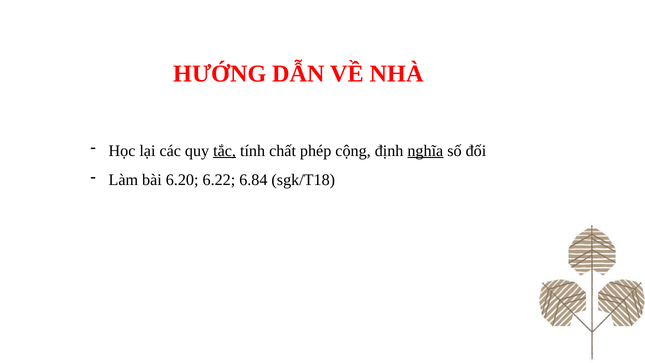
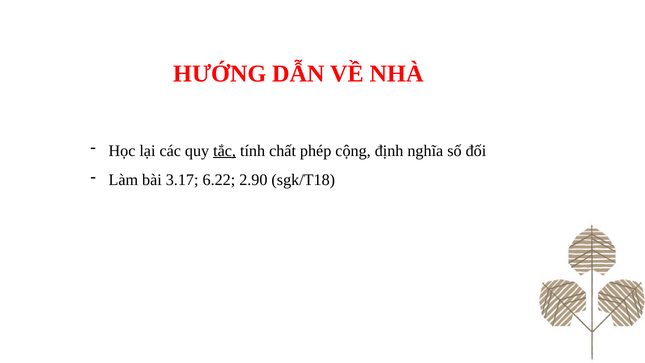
nghĩa underline: present -> none (425, 151)
6.20: 6.20 -> 3.17 (182, 180)
6.84: 6.84 -> 2.90 (253, 180)
